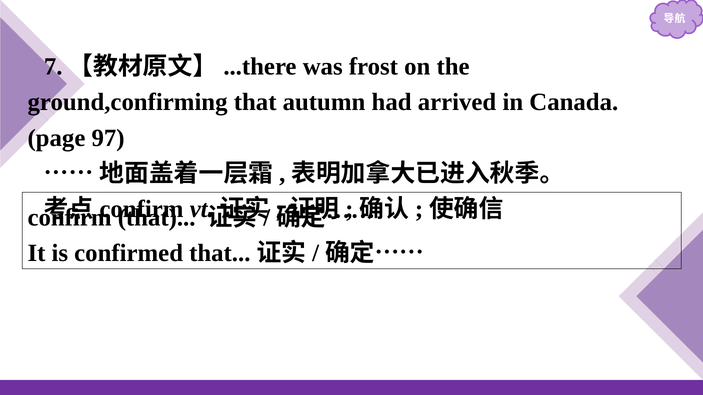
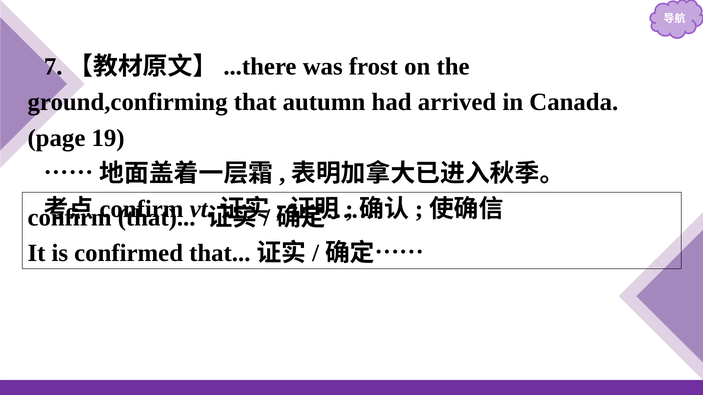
97: 97 -> 19 (108, 138)
